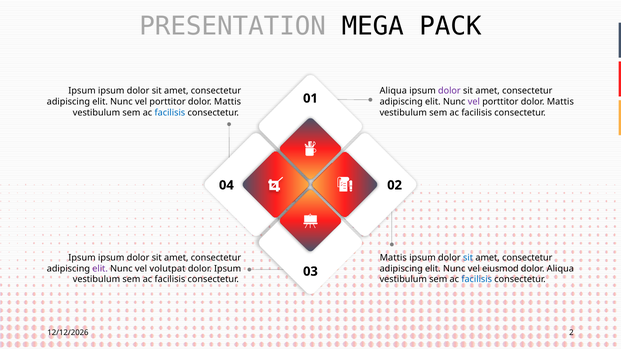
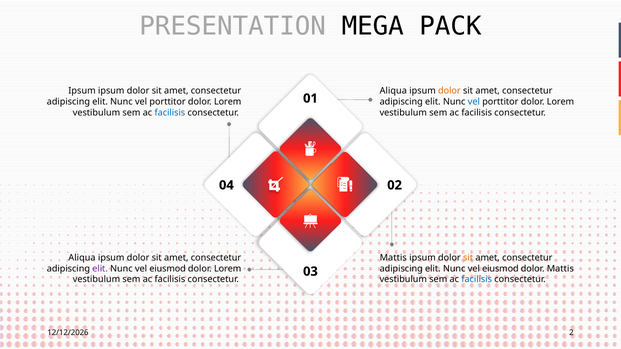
dolor colour: purple -> orange (449, 91)
Mattis: Mattis -> Lorem (228, 102)
vel colour: purple -> blue (474, 102)
Mattis: Mattis -> Lorem (560, 102)
Ipsum: Ipsum -> Aliqua (82, 258)
sit colour: blue -> orange (468, 258)
volutpat: volutpat -> eiusmod (168, 269)
Ipsum: Ipsum -> Lorem (228, 269)
dolor Aliqua: Aliqua -> Mattis (560, 269)
